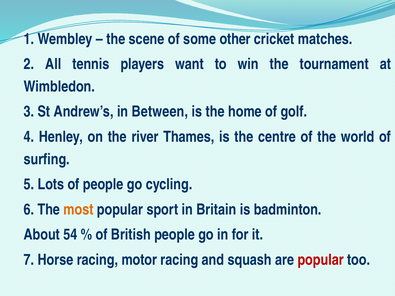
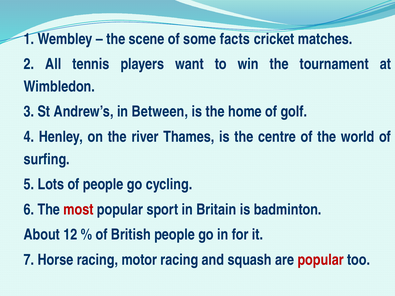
other: other -> facts (235, 39)
most colour: orange -> red (78, 210)
54: 54 -> 12 (70, 235)
